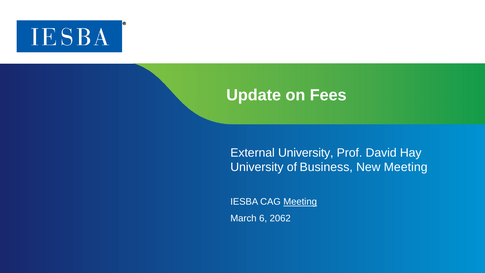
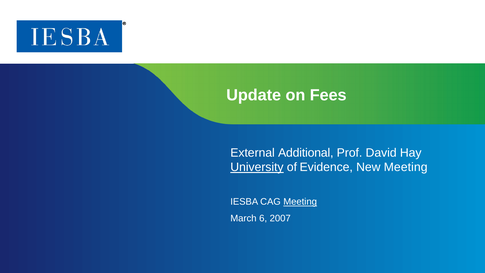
External University: University -> Additional (306, 153)
University underline: none -> present (257, 167)
Business: Business -> Evidence (326, 167)
2062: 2062 -> 2007 (280, 218)
